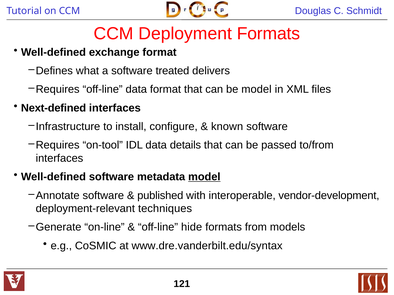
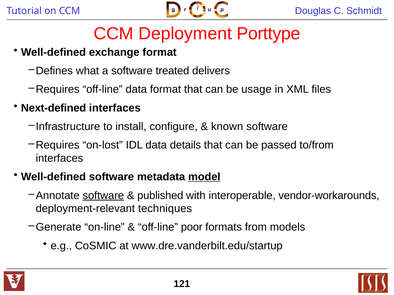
Deployment Formats: Formats -> Porttype (269, 34)
be model: model -> usage (256, 90)
on-tool: on-tool -> on-lost (103, 145)
software underline: none -> present (103, 196)
vendor-development: vendor-development -> vendor-workarounds (329, 196)
hide: hide -> poor (192, 227)
www.dre.vanderbilt.edu/syntax: www.dre.vanderbilt.edu/syntax -> www.dre.vanderbilt.edu/startup (207, 246)
